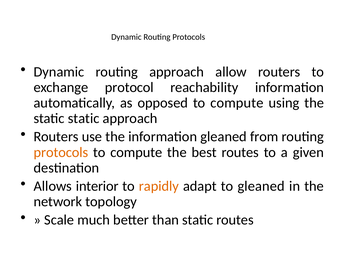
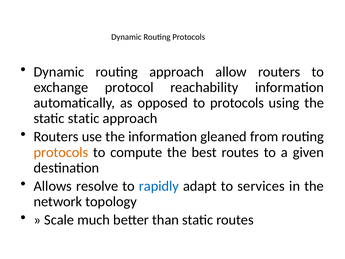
opposed to compute: compute -> protocols (237, 103)
interior: interior -> resolve (97, 186)
rapidly colour: orange -> blue (159, 186)
to gleaned: gleaned -> services (261, 186)
